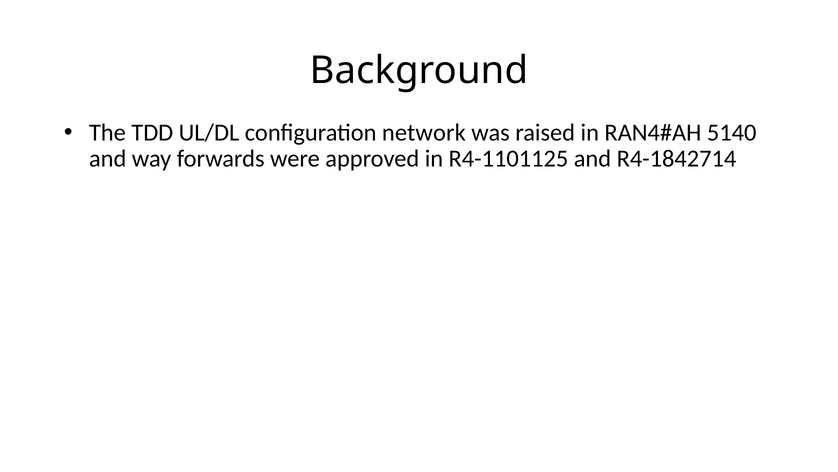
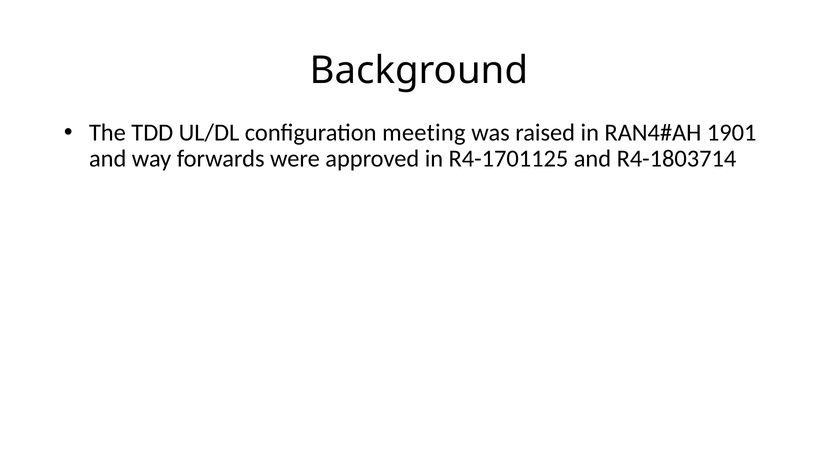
network: network -> meeting (424, 132)
5140: 5140 -> 1901 (732, 132)
R4-1101125: R4-1101125 -> R4-1701125 (508, 159)
R4-1842714: R4-1842714 -> R4-1803714 (676, 159)
